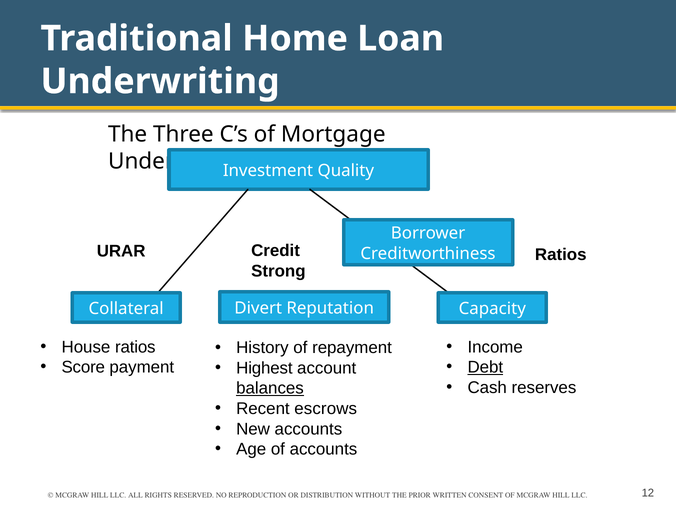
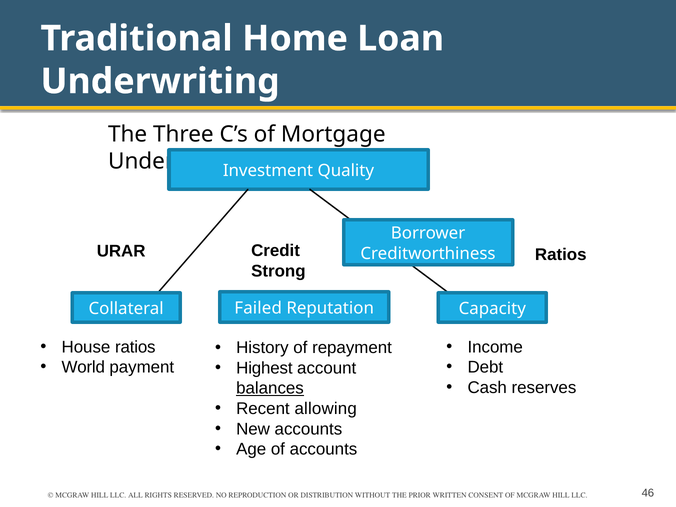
Divert: Divert -> Failed (258, 308)
Score: Score -> World (83, 367)
Debt underline: present -> none (485, 367)
escrows: escrows -> allowing (326, 409)
12: 12 -> 46 (648, 493)
